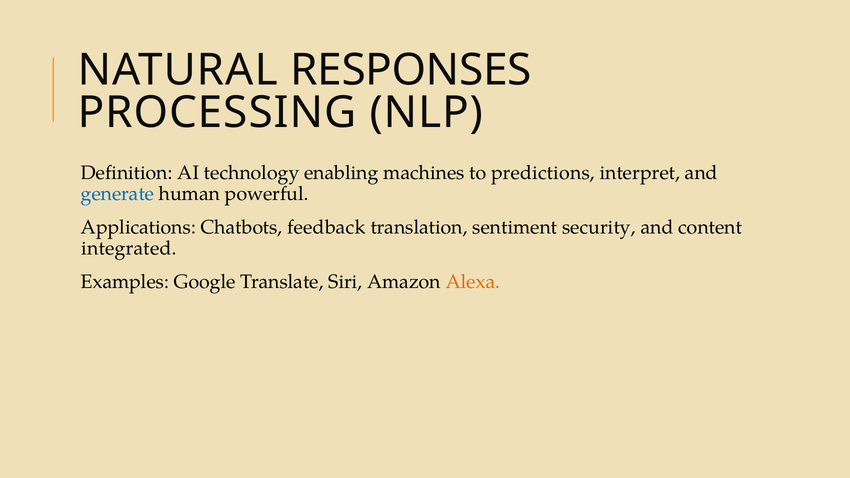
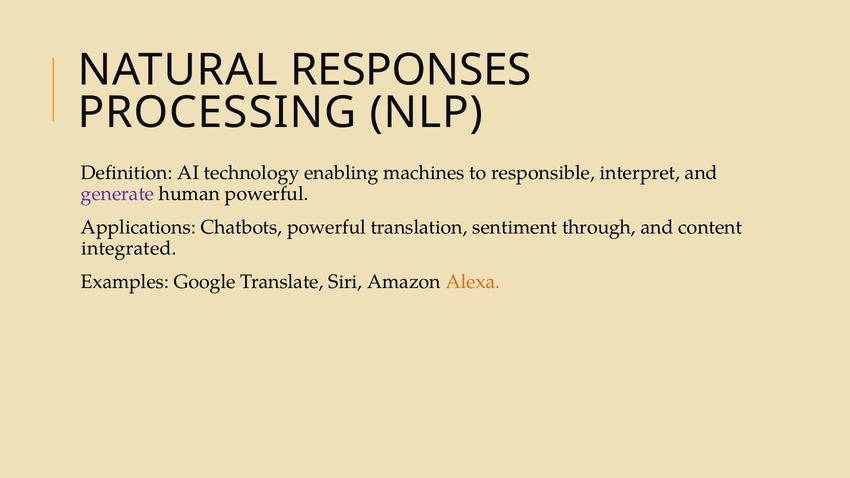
predictions: predictions -> responsible (543, 173)
generate colour: blue -> purple (118, 194)
Chatbots feedback: feedback -> powerful (327, 227)
security: security -> through (599, 227)
